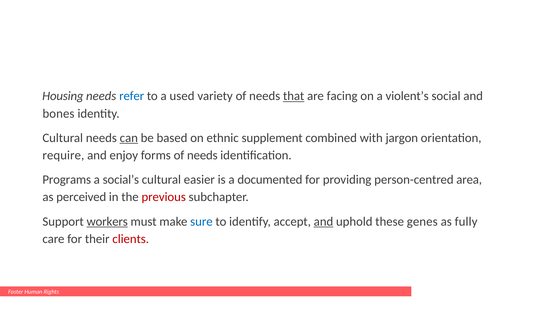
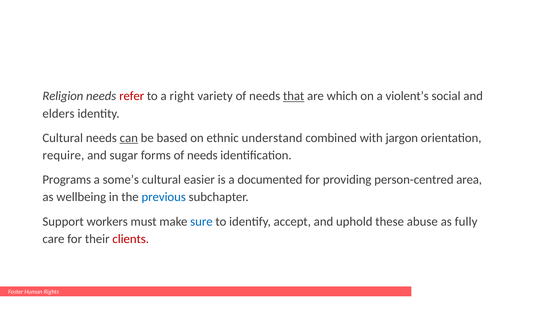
Housing: Housing -> Religion (63, 96)
refer colour: blue -> red (132, 96)
used: used -> right (182, 96)
facing: facing -> which (342, 96)
bones: bones -> elders (59, 114)
supplement: supplement -> understand (272, 138)
enjoy: enjoy -> sugar (124, 155)
social’s: social’s -> some’s (121, 180)
perceived: perceived -> wellbeing (81, 197)
previous colour: red -> blue (164, 197)
workers underline: present -> none (107, 222)
and underline: present -> none (323, 222)
genes: genes -> abuse (422, 222)
